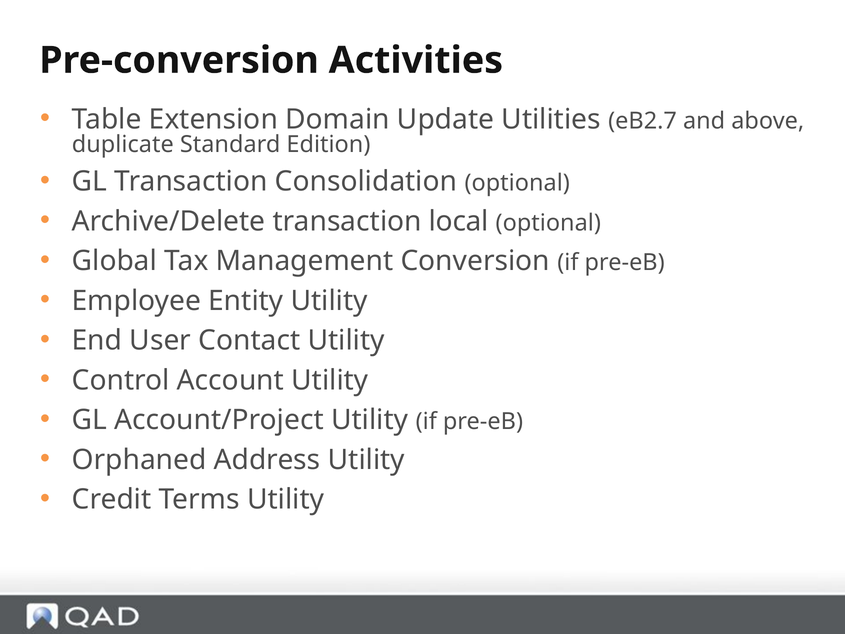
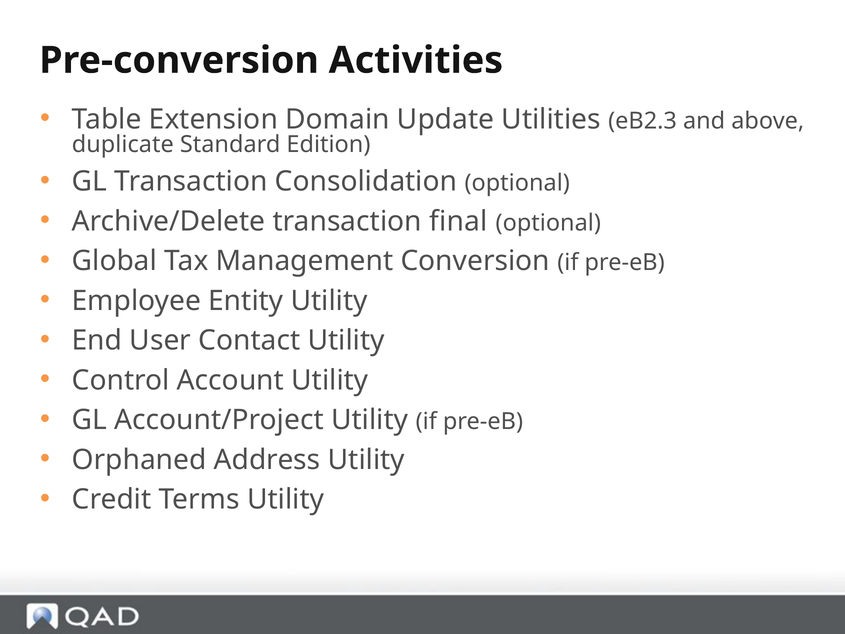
eB2.7: eB2.7 -> eB2.3 (643, 121)
local: local -> final (458, 221)
